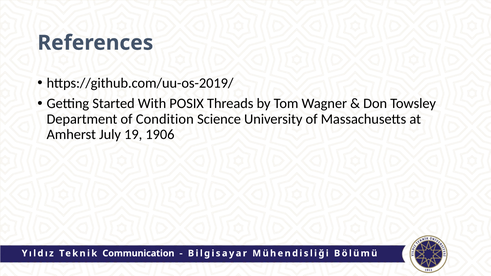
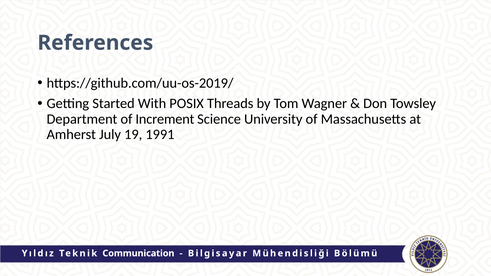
Condition: Condition -> Increment (165, 119)
1906: 1906 -> 1991 (160, 135)
